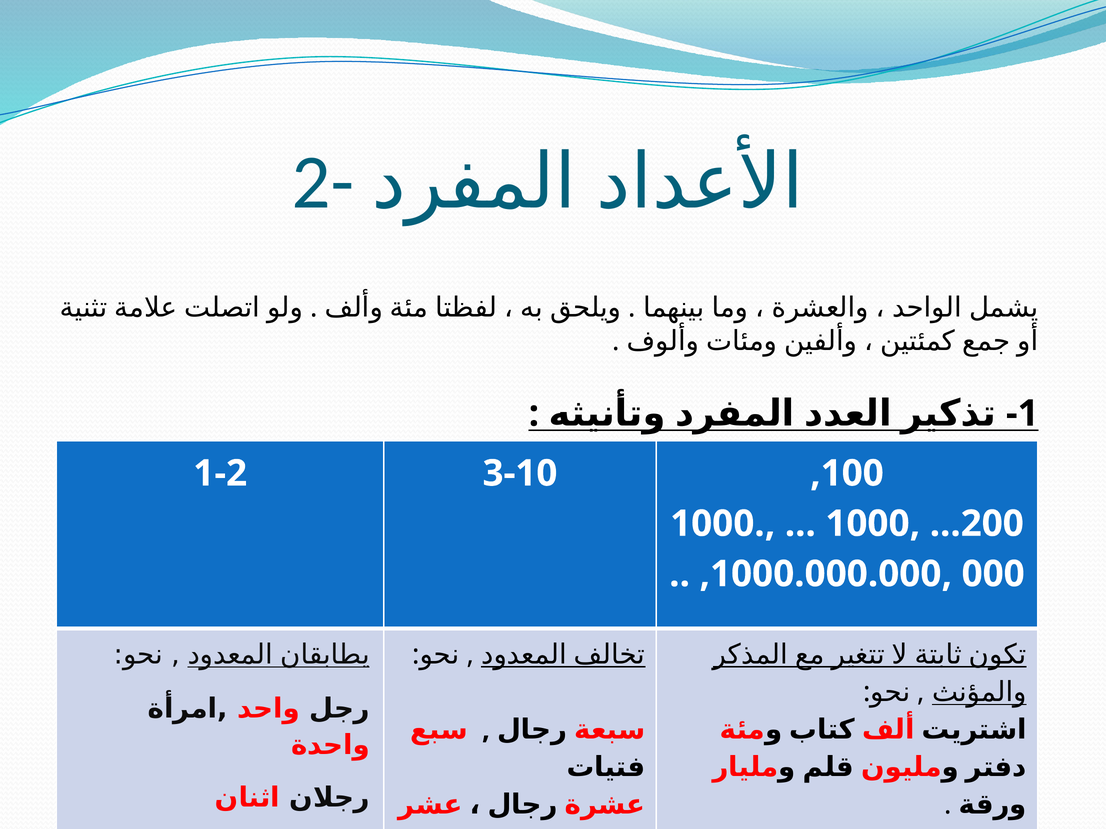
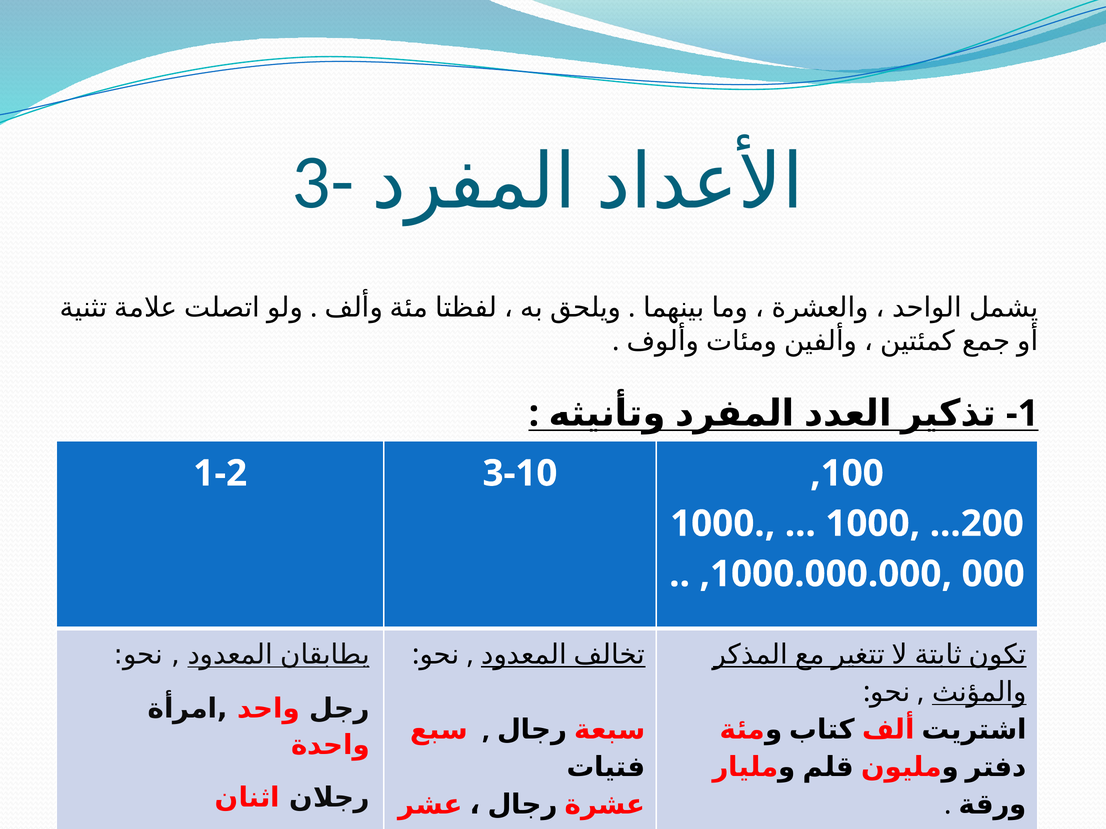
2-: 2- -> 3- (323, 183)
